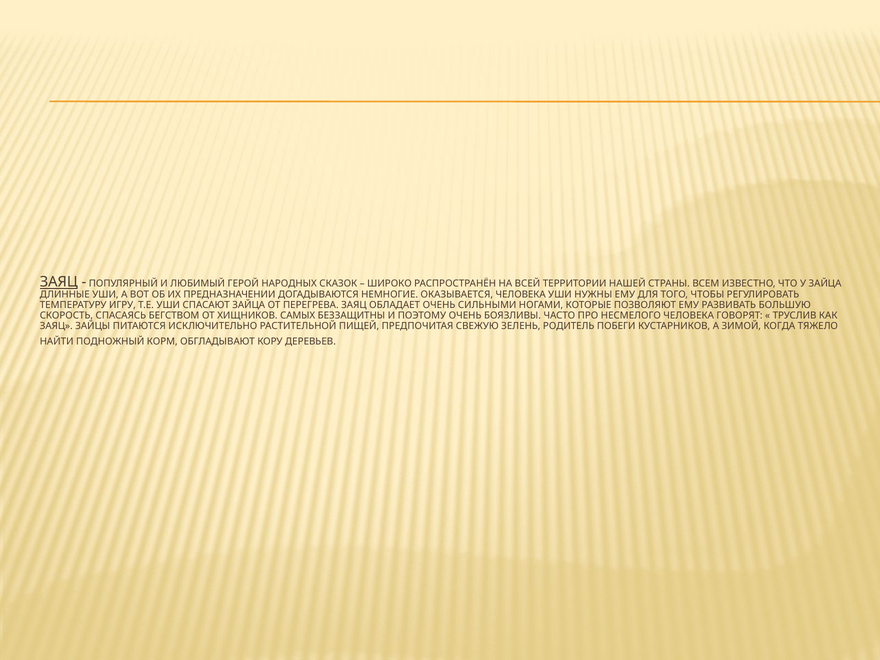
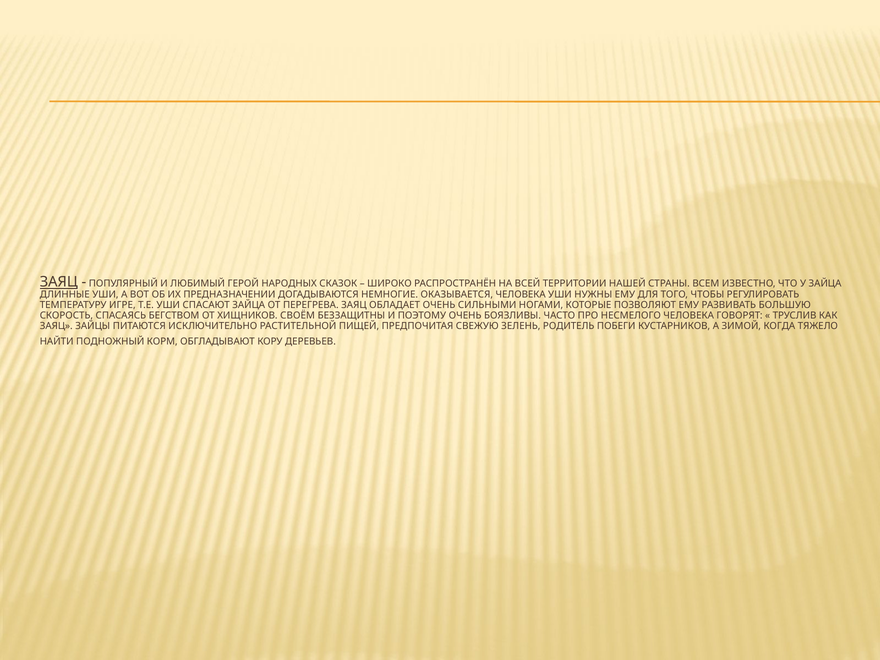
ИГРУ: ИГРУ -> ИГРЕ (122, 305)
САМЫХ: САМЫХ -> СВОЁМ (298, 315)
